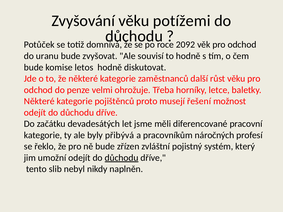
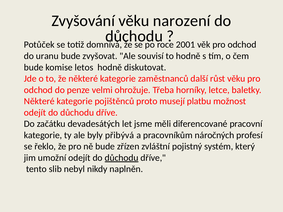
potížemi: potížemi -> narození (182, 21)
2092: 2092 -> 2001 (186, 45)
řešení: řešení -> platbu (199, 101)
